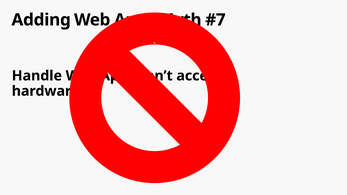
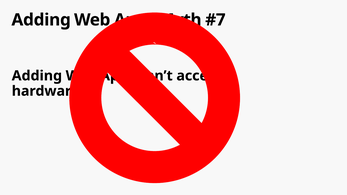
Handle: Handle -> Adding (37, 76)
